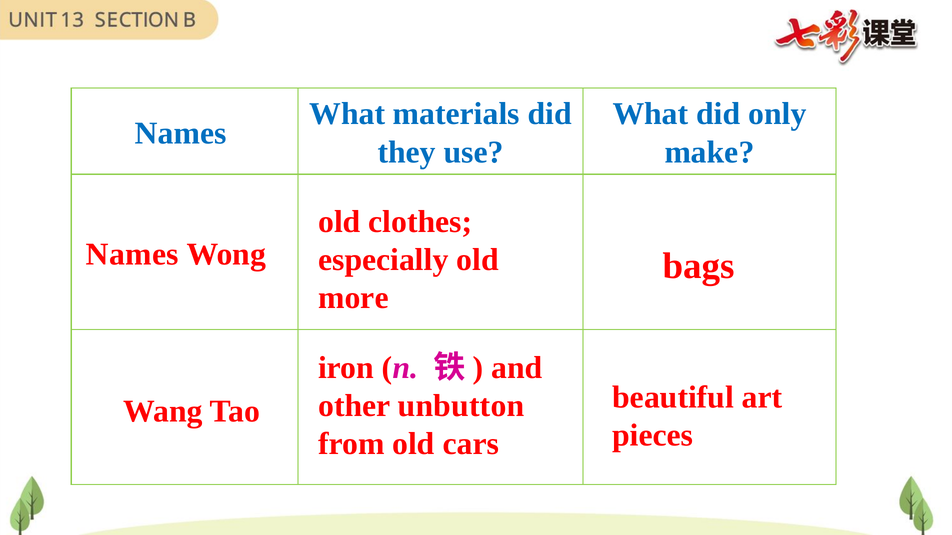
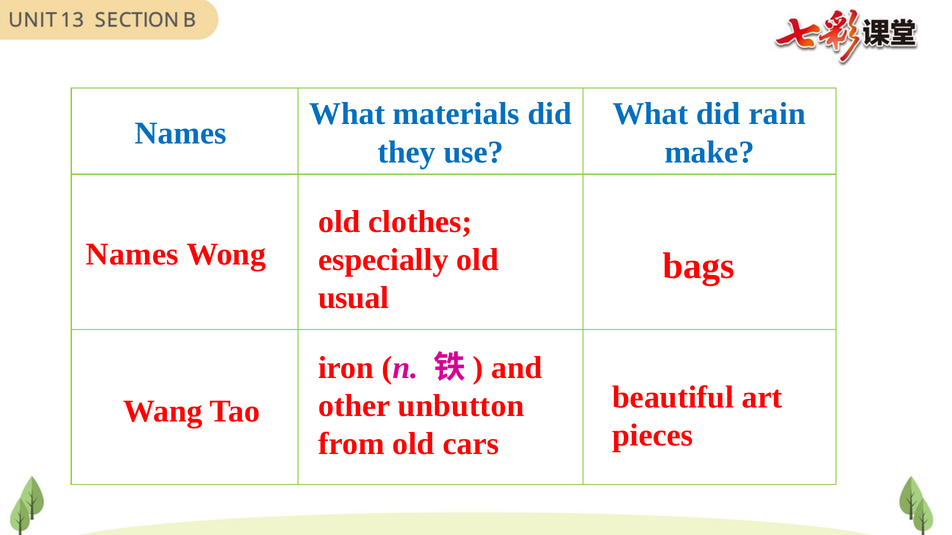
only: only -> rain (777, 114)
more: more -> usual (354, 298)
